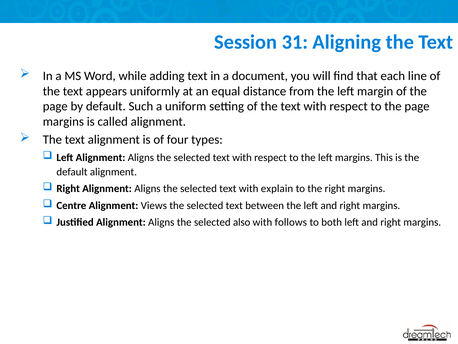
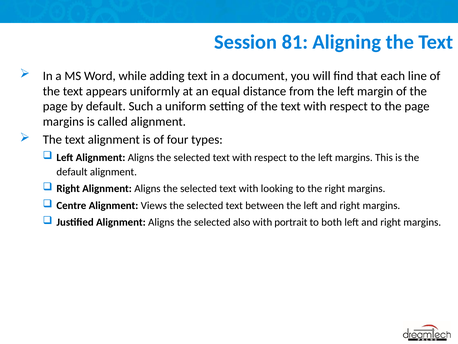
31: 31 -> 81 (295, 42)
explain: explain -> looking (277, 188)
follows: follows -> portrait (291, 222)
